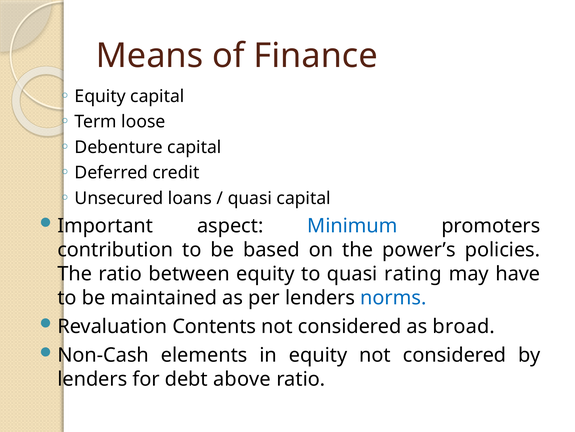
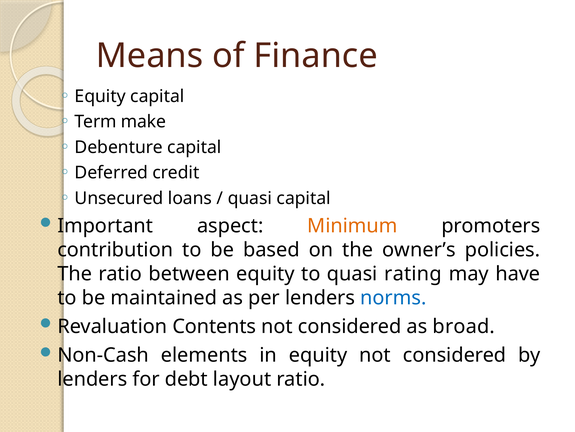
loose: loose -> make (143, 122)
Minimum colour: blue -> orange (352, 225)
power’s: power’s -> owner’s (419, 249)
above: above -> layout (242, 379)
